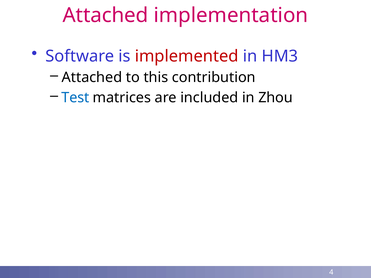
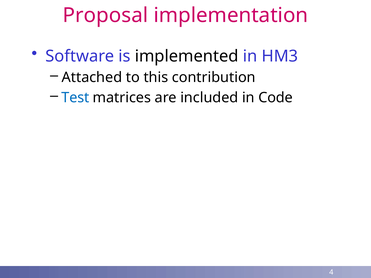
Attached: Attached -> Proposal (105, 15)
implemented colour: red -> black (187, 56)
Zhou: Zhou -> Code (276, 98)
